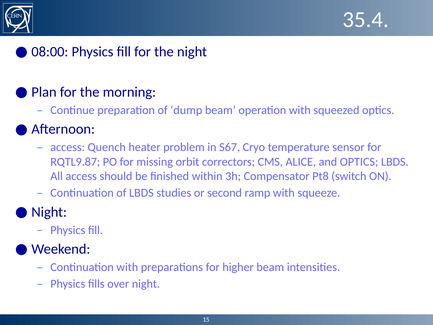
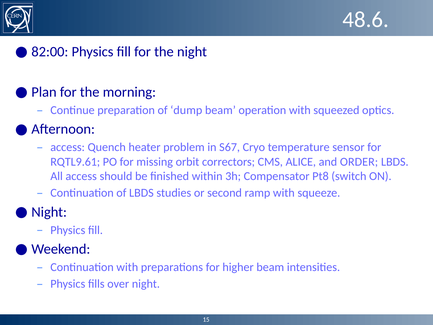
35.4: 35.4 -> 48.6 (366, 20)
08:00: 08:00 -> 82:00 (50, 52)
RQTL9.87: RQTL9.87 -> RQTL9.61 (75, 162)
and OPTICS: OPTICS -> ORDER (359, 162)
